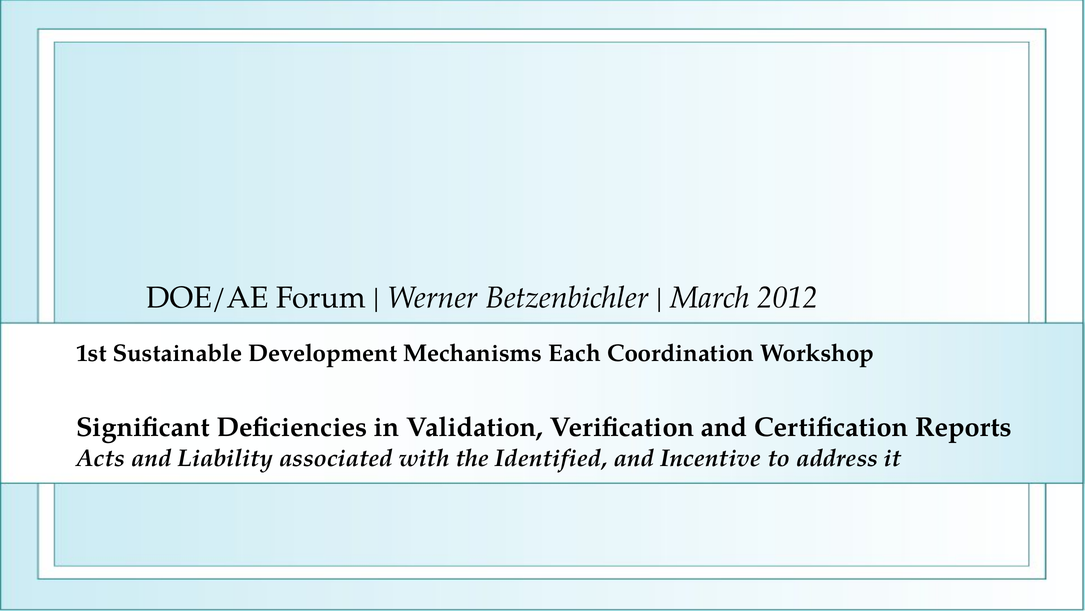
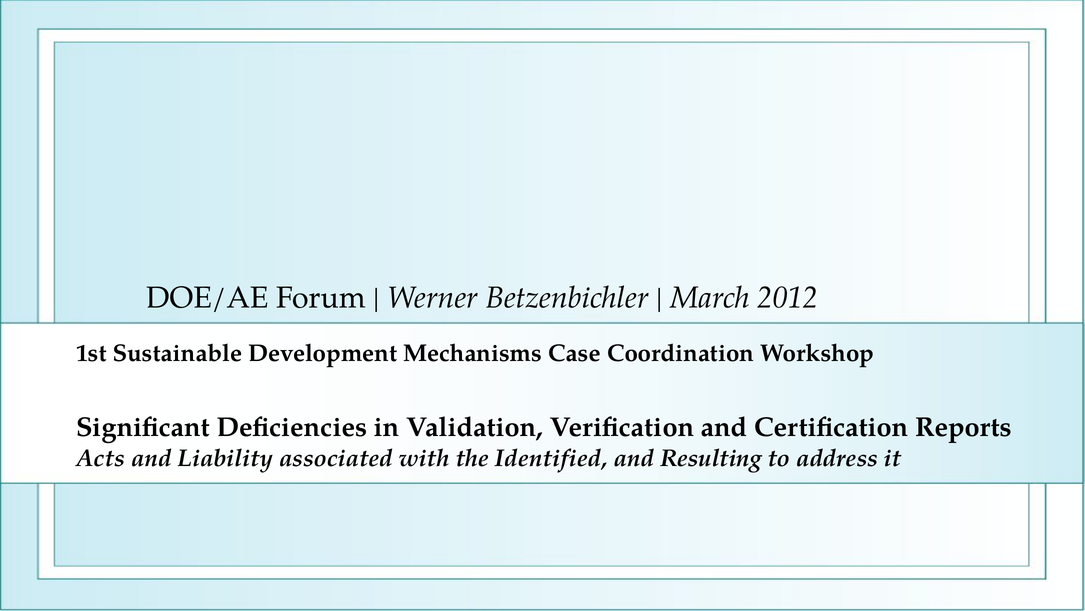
Each: Each -> Case (575, 353)
Incentive: Incentive -> Resulting (711, 458)
